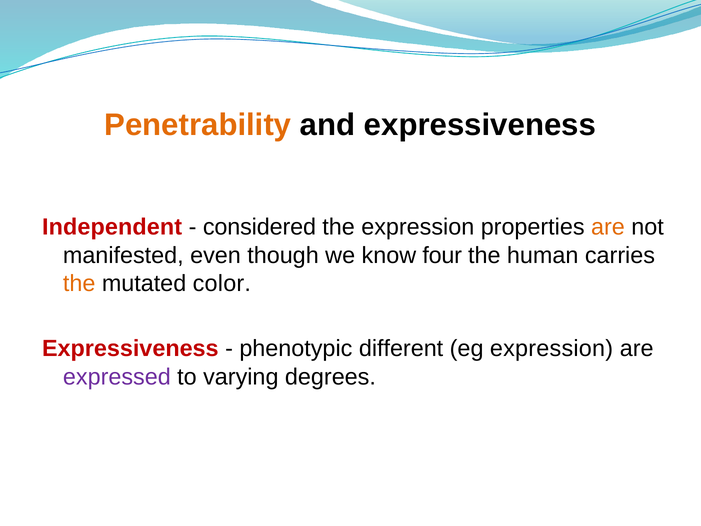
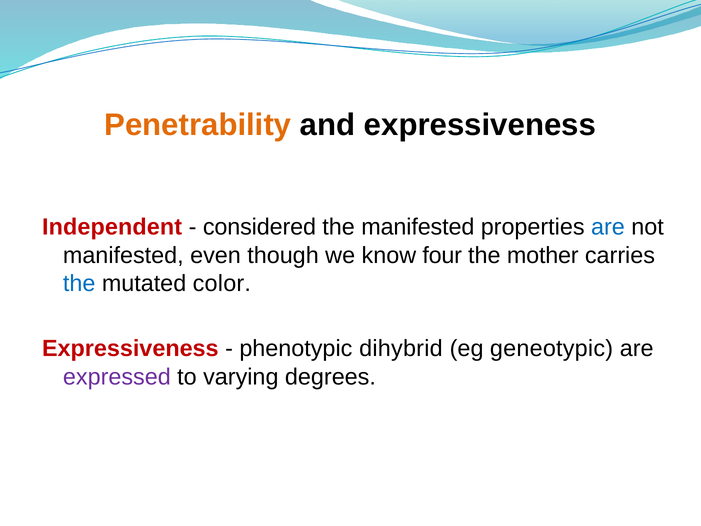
the expression: expression -> manifested (418, 227)
are colour: orange -> blue (608, 227)
human: human -> mother (543, 255)
the colour: orange -> blue (79, 283)
different: different -> dihybrid (401, 349)
eg expression: expression -> geneotypic (552, 349)
